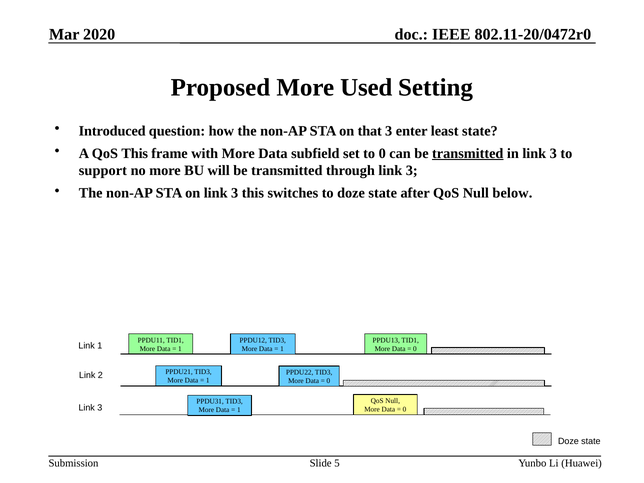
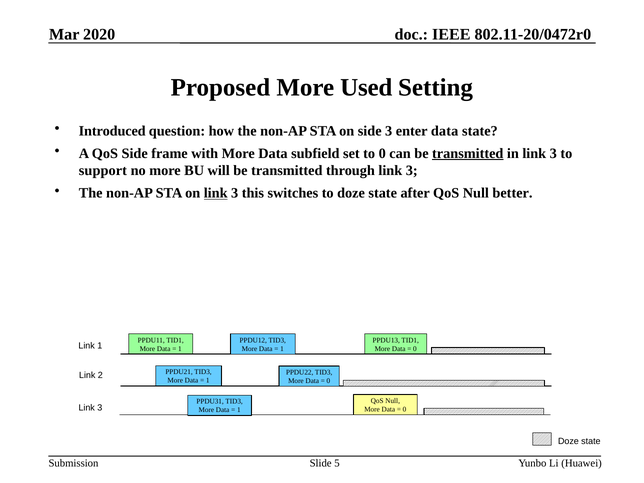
on that: that -> side (370, 131)
enter least: least -> data (445, 131)
QoS This: This -> Side (135, 153)
link underline: none -> present (216, 193)
below: below -> better (512, 193)
